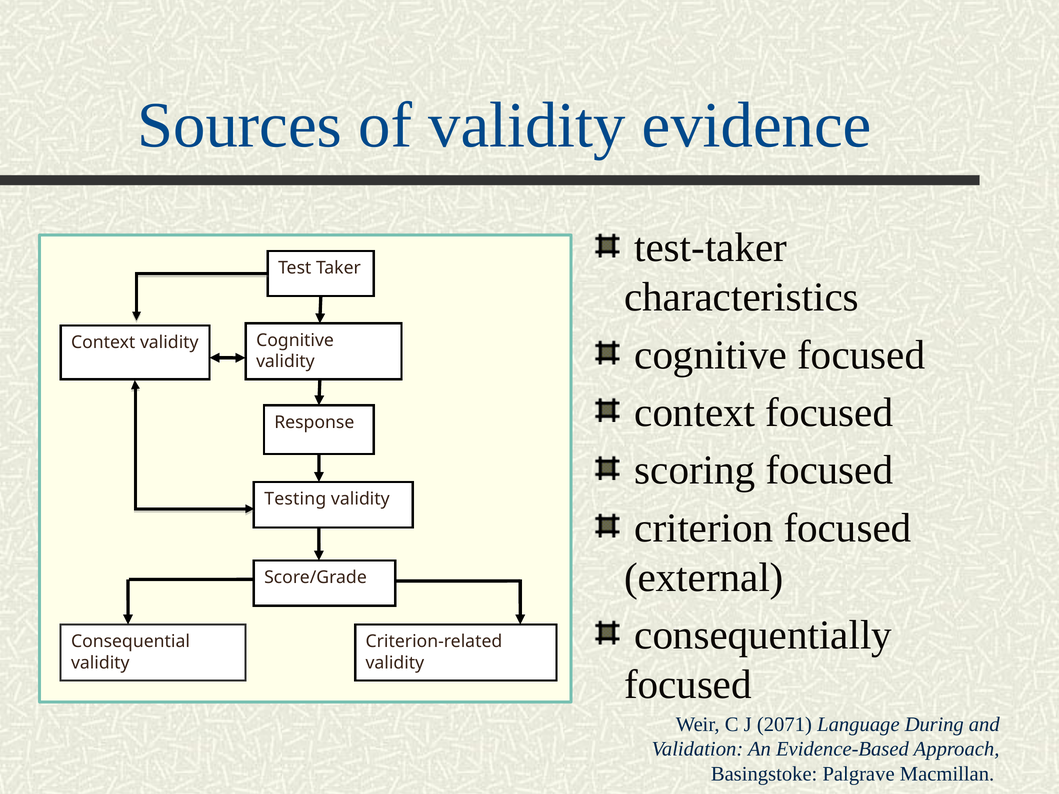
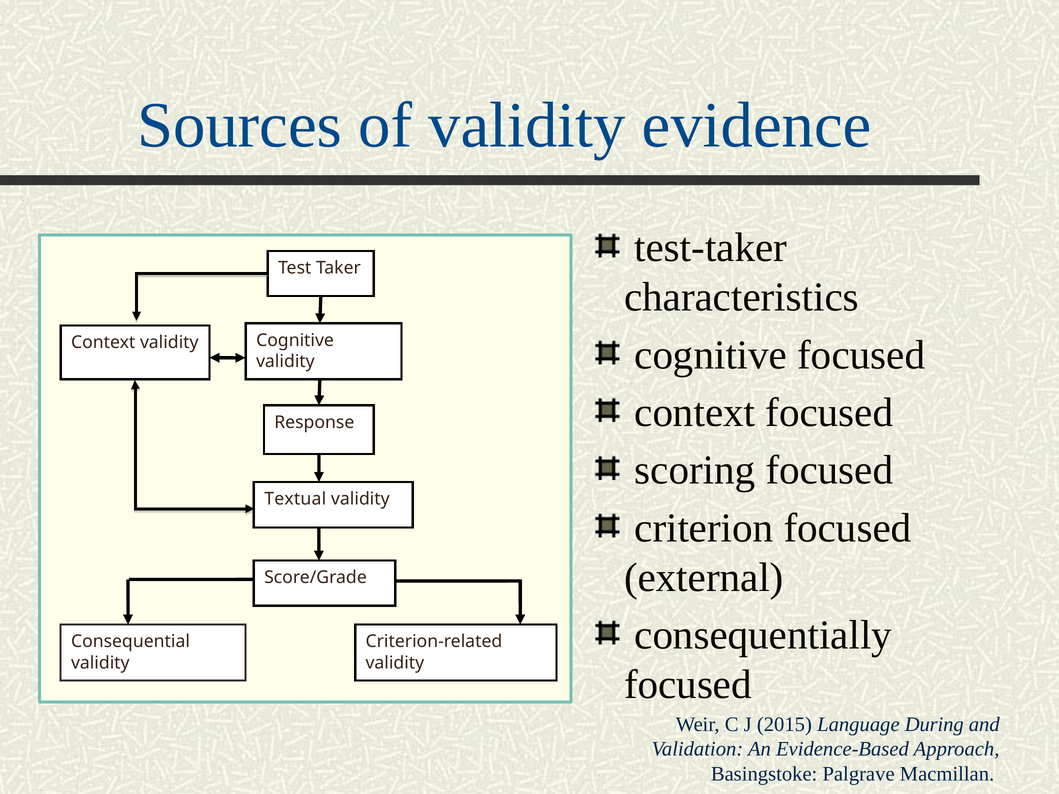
Testing: Testing -> Textual (295, 499)
2071: 2071 -> 2015 (784, 725)
